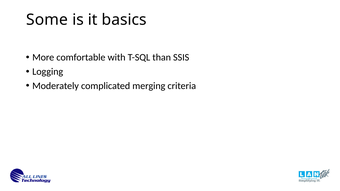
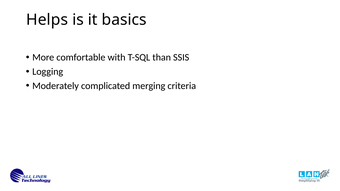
Some: Some -> Helps (47, 20)
